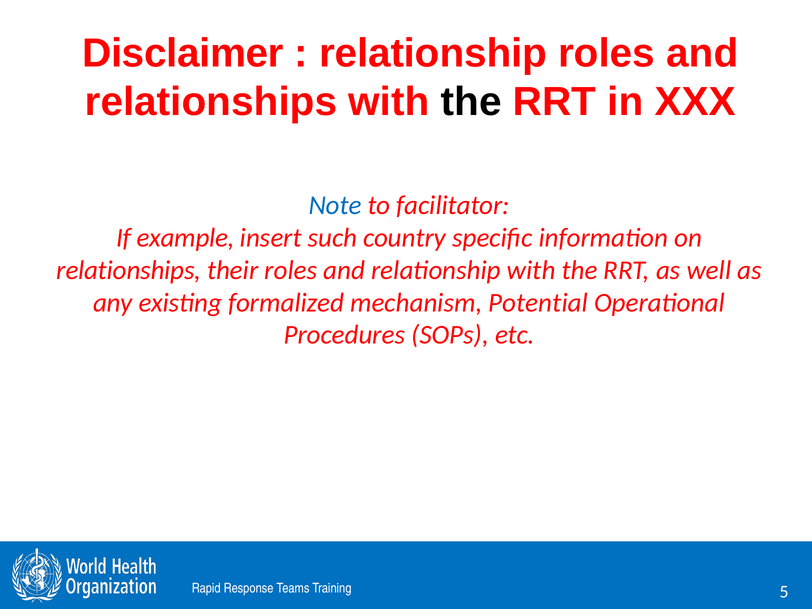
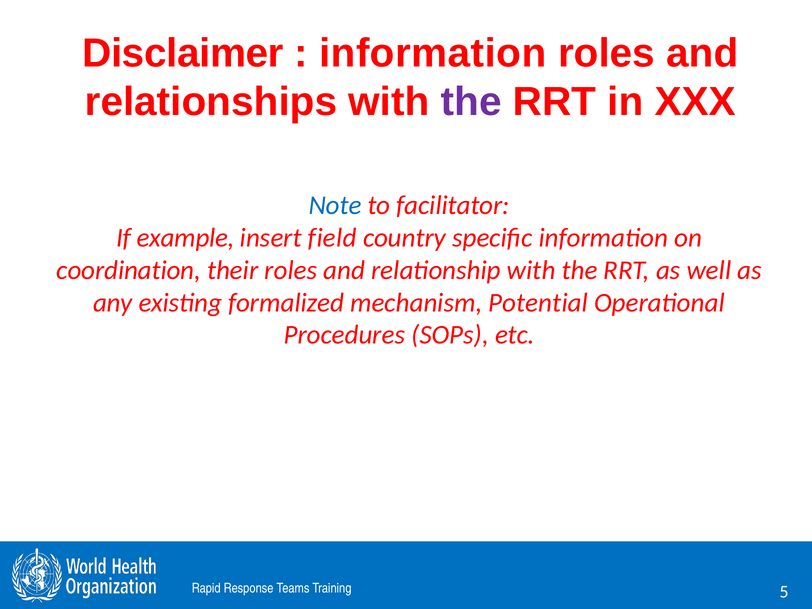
relationship: relationship -> information (433, 53)
the colour: black -> purple (471, 102)
such: such -> field (332, 238)
relationships: relationships -> coordination (129, 270)
